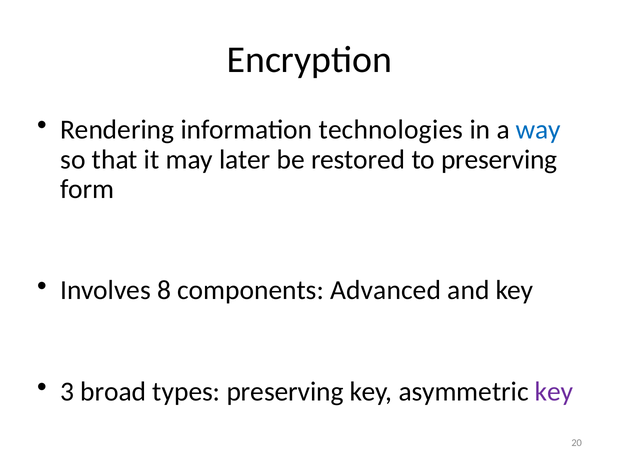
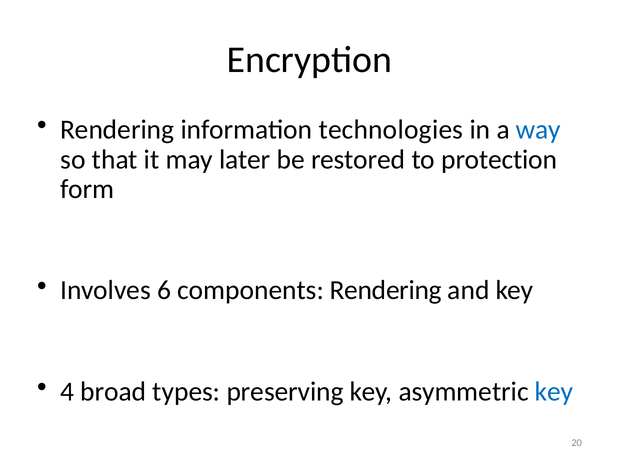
to preserving: preserving -> protection (499, 160)
8: 8 -> 6 (164, 290)
components Advanced: Advanced -> Rendering (386, 290)
3: 3 -> 4 (67, 392)
key colour: purple -> blue (554, 392)
